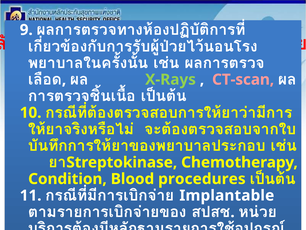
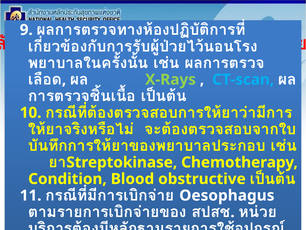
CT-scan colour: pink -> light blue (243, 79)
procedures: procedures -> obstructive (202, 179)
Implantable: Implantable -> Oesophagus (227, 195)
